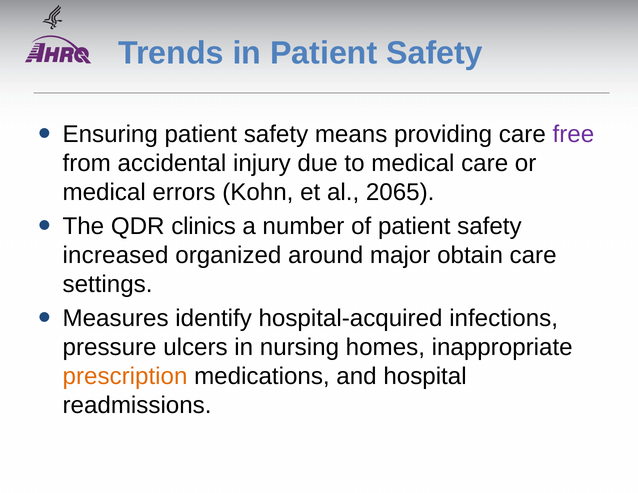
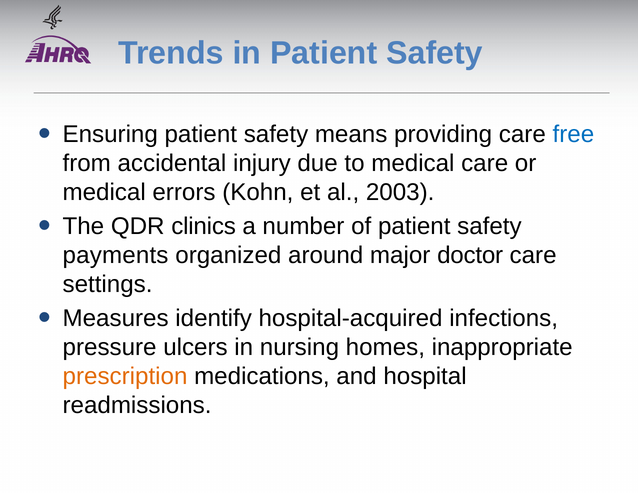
free colour: purple -> blue (573, 134)
2065: 2065 -> 2003 (400, 192)
increased: increased -> payments (116, 255)
obtain: obtain -> doctor (470, 255)
